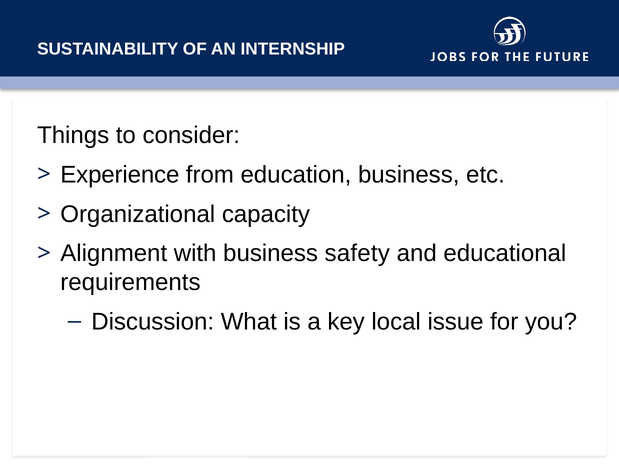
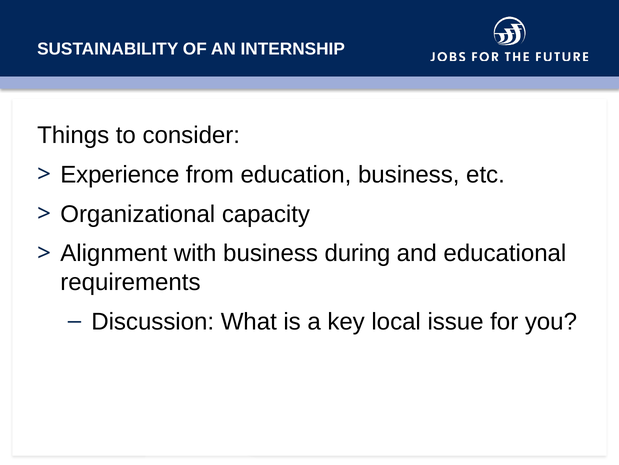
safety: safety -> during (357, 253)
